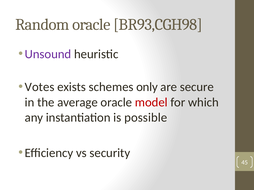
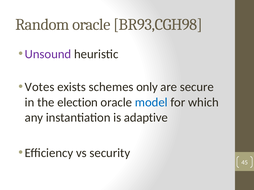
average: average -> election (78, 102)
model colour: red -> blue (151, 102)
possible: possible -> adaptive (146, 118)
